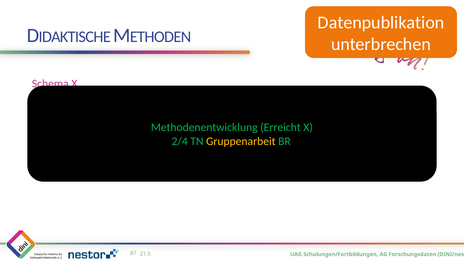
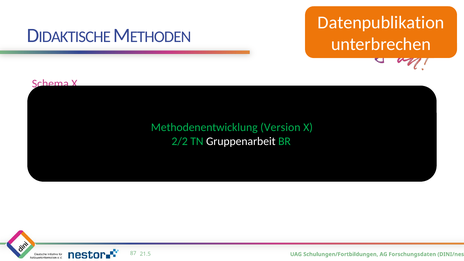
Erreicht: Erreicht -> Version (280, 127)
2/4: 2/4 -> 2/2 (180, 141)
Gruppenarbeit colour: yellow -> white (241, 141)
